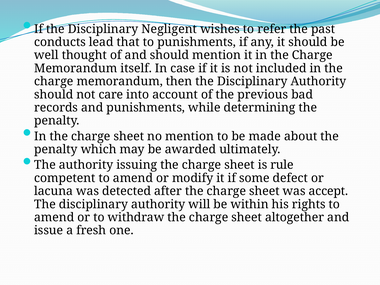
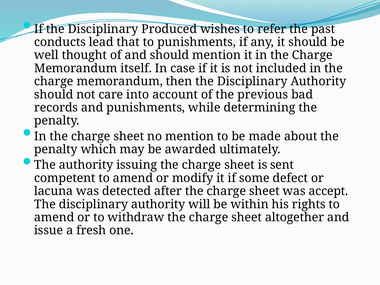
Negligent: Negligent -> Produced (169, 29)
rule: rule -> sent (282, 165)
